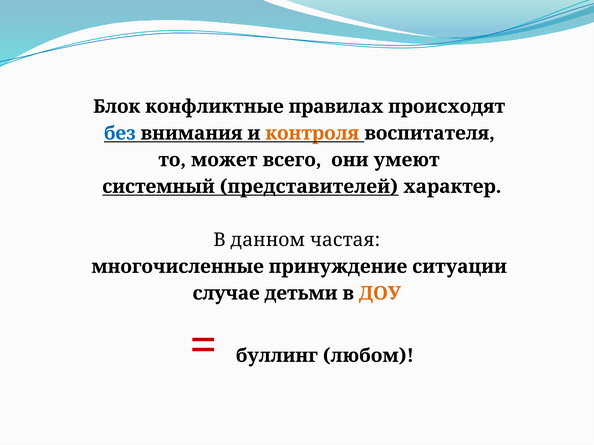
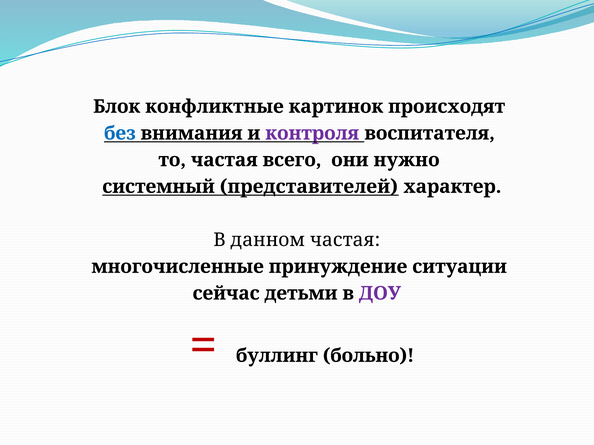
правилах: правилах -> картинок (336, 107)
контроля colour: orange -> purple (312, 133)
то может: может -> частая (224, 160)
умеют: умеют -> нужно (407, 160)
случае: случае -> сейчас (226, 294)
ДОУ colour: orange -> purple (380, 294)
любом: любом -> больно (369, 356)
